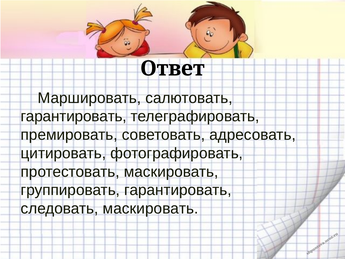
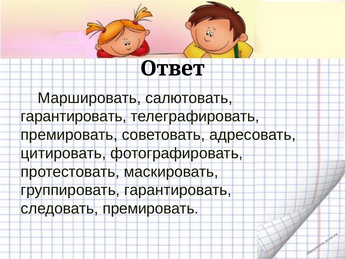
следовать маскировать: маскировать -> премировать (151, 208)
